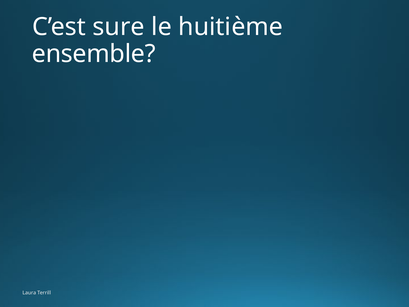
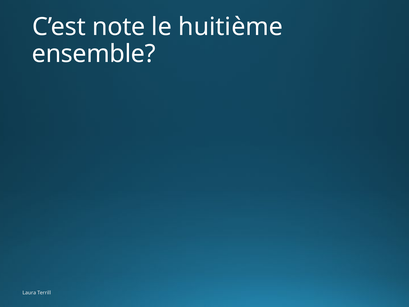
sure: sure -> note (119, 27)
